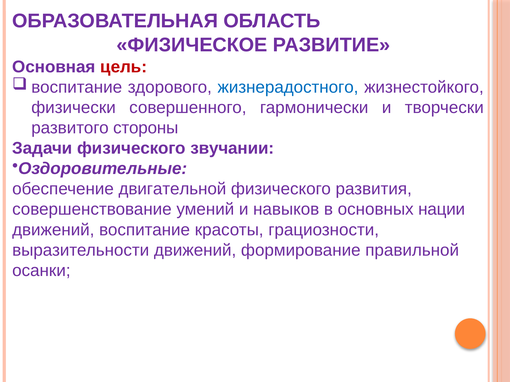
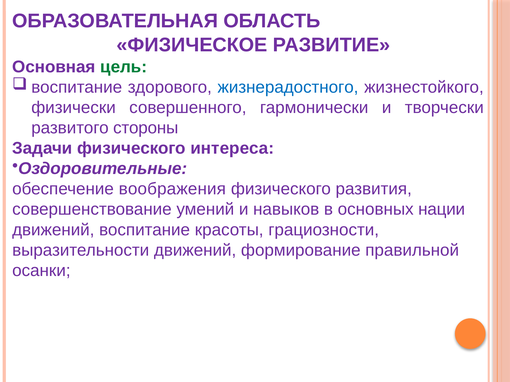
цель colour: red -> green (124, 67)
звучании: звучании -> интереса (232, 148)
двигательной: двигательной -> воображения (172, 189)
